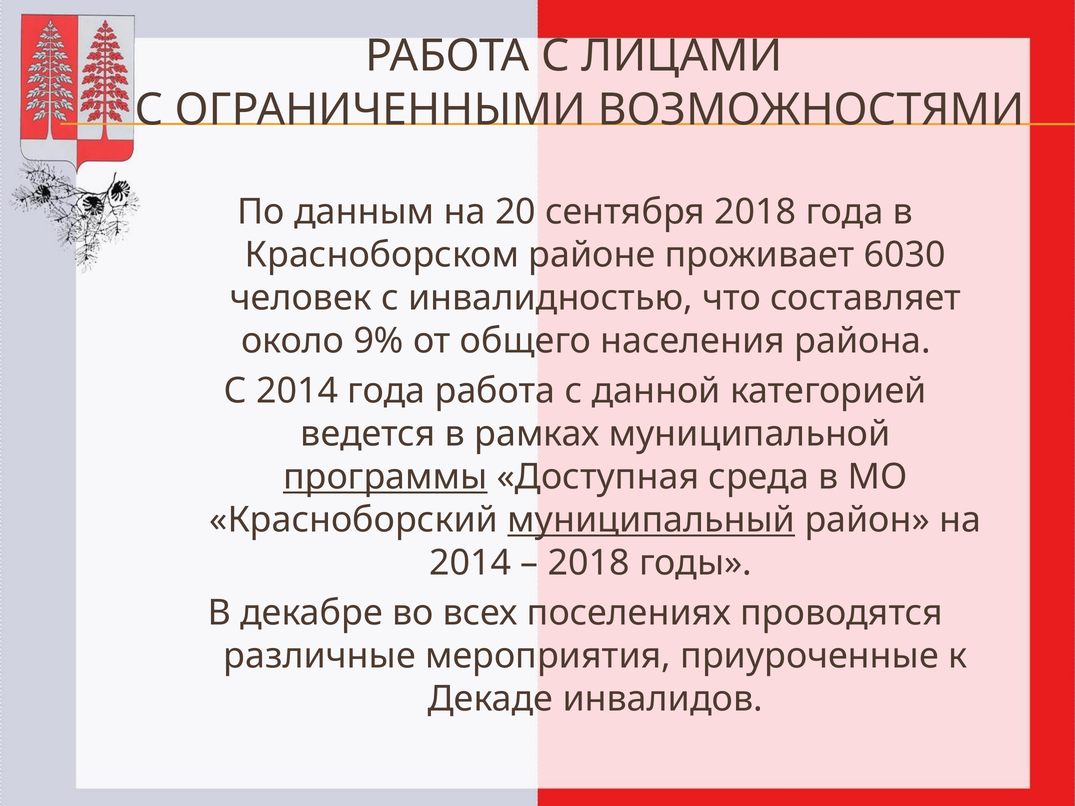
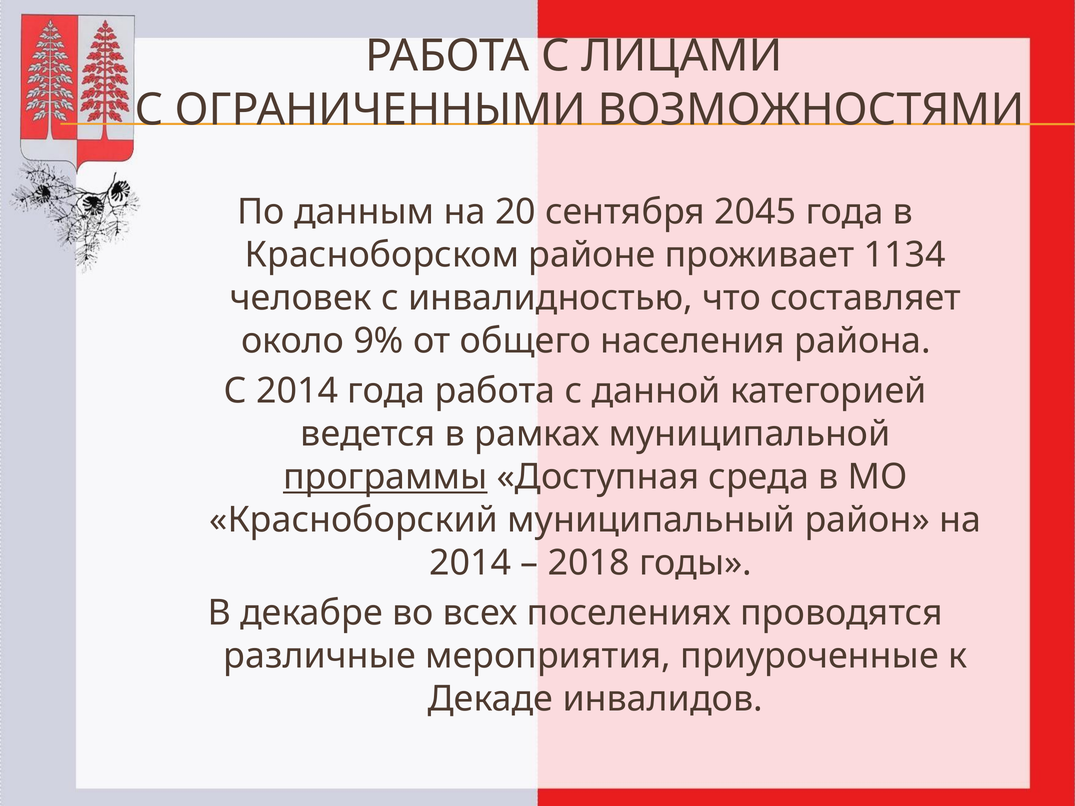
сентября 2018: 2018 -> 2045 (755, 212)
6030: 6030 -> 1134 (905, 255)
муниципальный underline: present -> none (651, 520)
